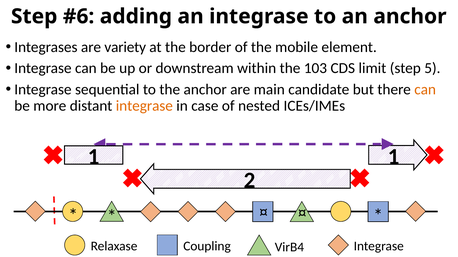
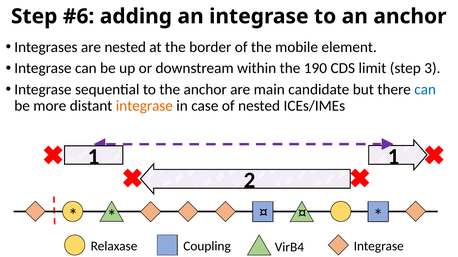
are variety: variety -> nested (125, 47)
103: 103 -> 190 (315, 68)
5: 5 -> 3 (432, 68)
can colour: orange -> blue (425, 90)
